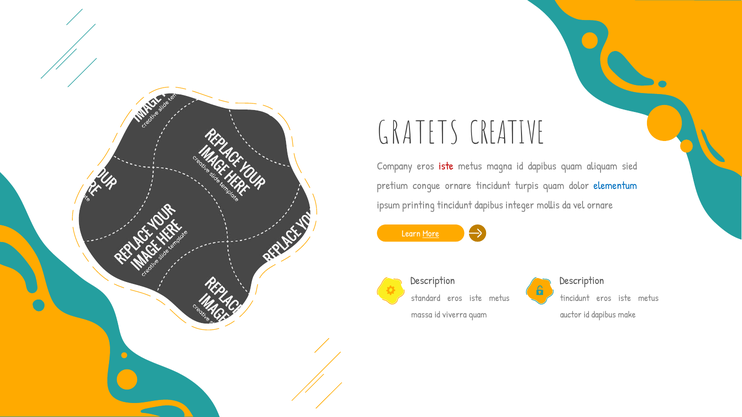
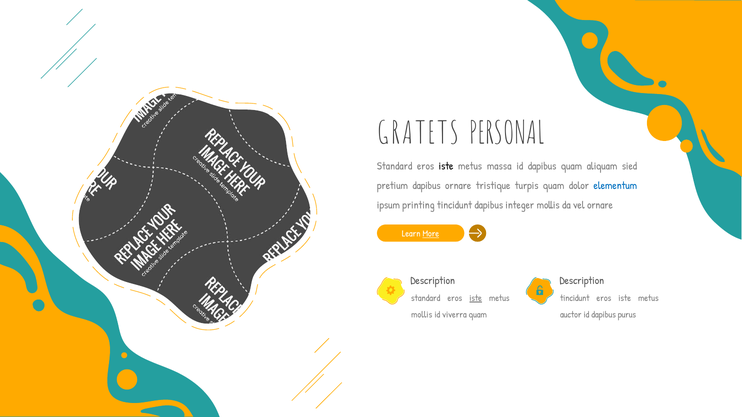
CREATIVE: CREATIVE -> PERSONAL (507, 133)
Company: Company -> Standard (395, 166)
iste colour: red -> black (446, 166)
magna: magna -> massa (499, 166)
pretium congue: congue -> dapibus (427, 186)
ornare tincidunt: tincidunt -> tristique (493, 186)
iste underline: none -> present (476, 298)
massa: massa -> mollis (422, 315)
make: make -> purus (627, 315)
